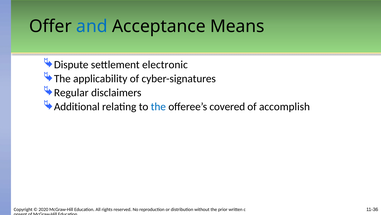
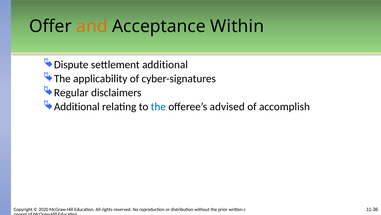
and colour: blue -> orange (92, 26)
Means: Means -> Within (237, 26)
settlement electronic: electronic -> additional (165, 64)
covered: covered -> advised (227, 106)
